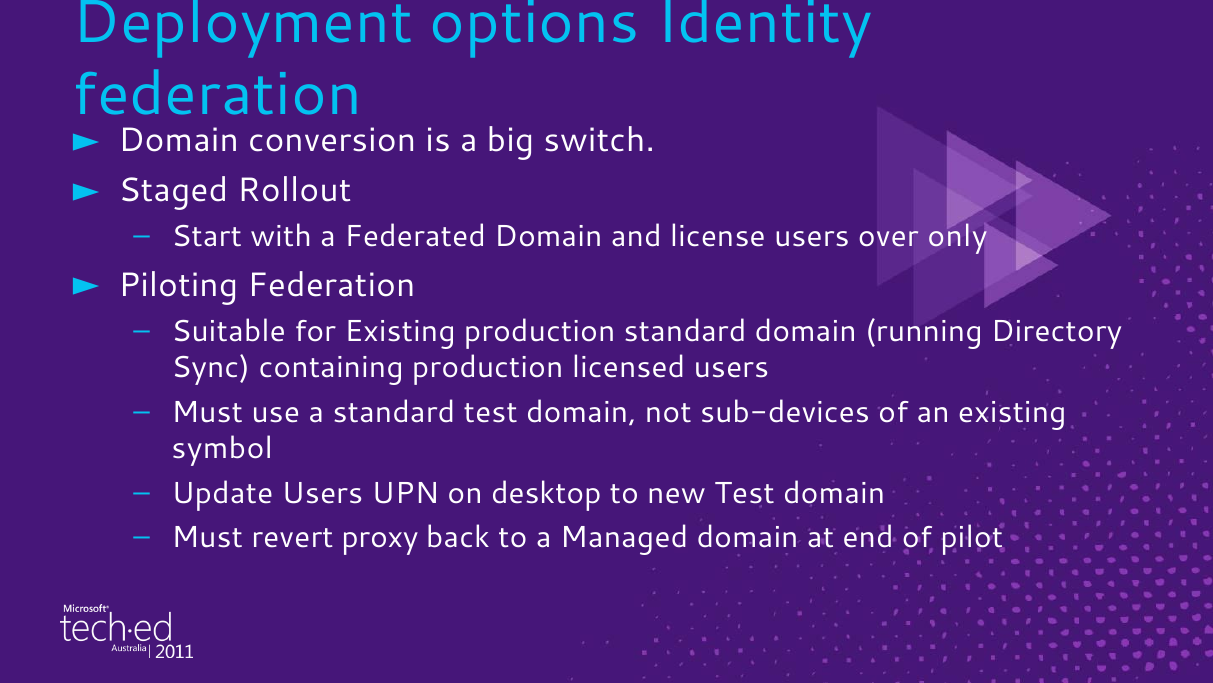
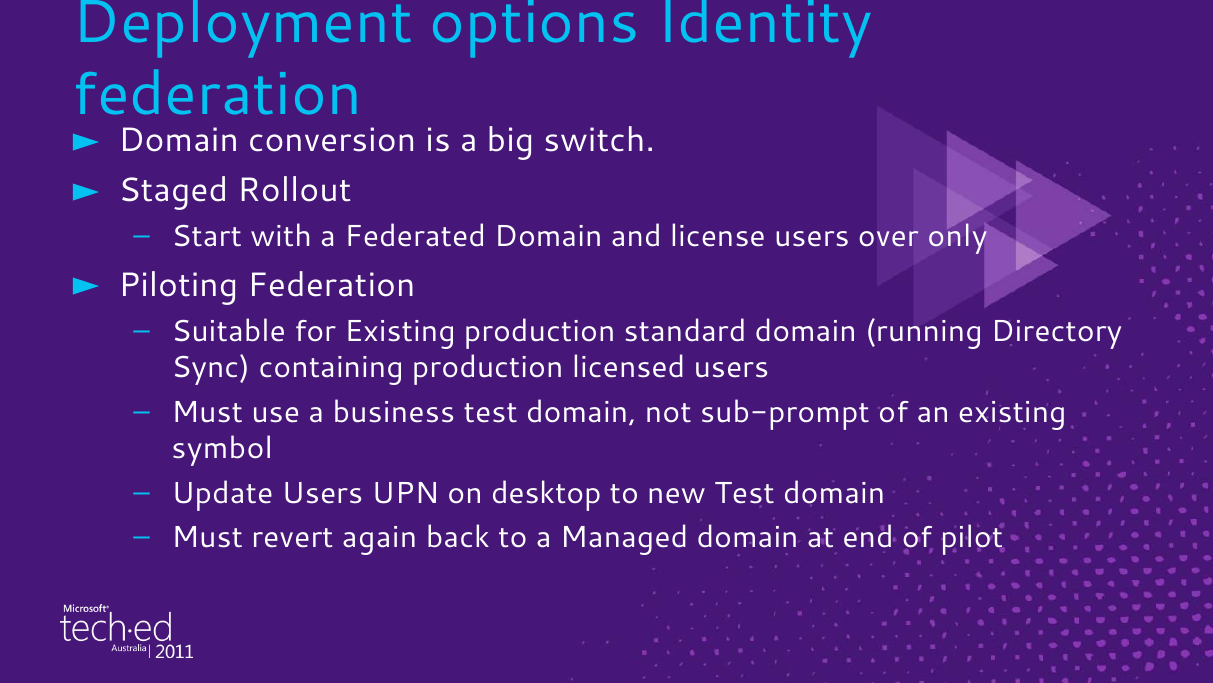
a standard: standard -> business (394, 412)
sub-devices: sub-devices -> sub-prompt (785, 412)
proxy: proxy -> again (380, 537)
